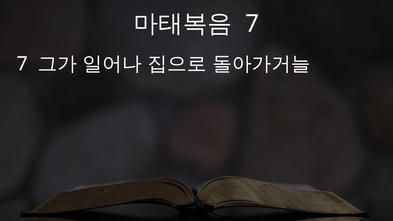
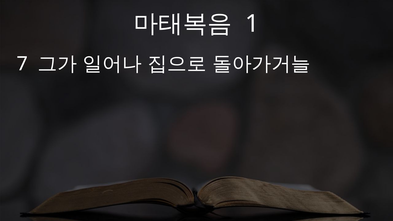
7: 7 -> 1 (252, 24)
